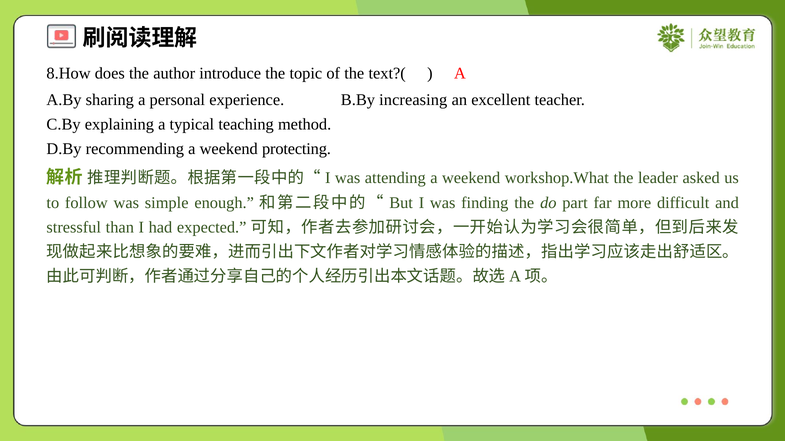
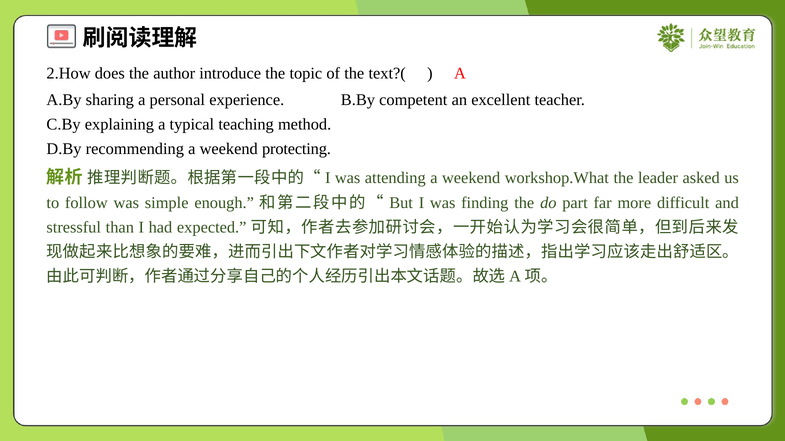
8.How: 8.How -> 2.How (69, 74)
increasing: increasing -> competent (413, 100)
